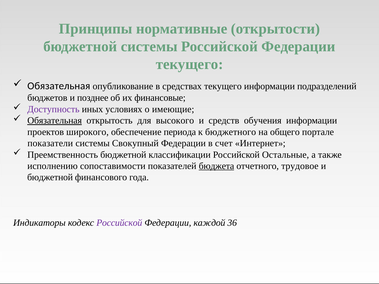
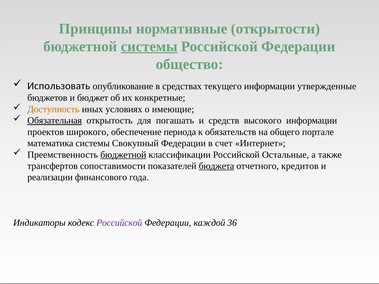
системы underline: none -> present (149, 47)
текущего: текущего -> общество (190, 64)
Обязательная: Обязательная -> Использовать (59, 86)
подразделений: подразделений -> утвержденные (327, 86)
позднее: позднее -> бюджет (93, 98)
финансовые: финансовые -> конкретные (160, 98)
Доступность colour: purple -> orange (53, 109)
высокого: высокого -> погашать (175, 121)
обучения: обучения -> высокого (263, 121)
бюджетного: бюджетного -> обязательств (231, 132)
показатели: показатели -> математика (50, 143)
бюджетной underline: none -> present (123, 155)
исполнению: исполнению -> трансфертов (53, 166)
трудовое: трудовое -> кредитов (300, 166)
бюджетной: бюджетной -> реализации (50, 178)
